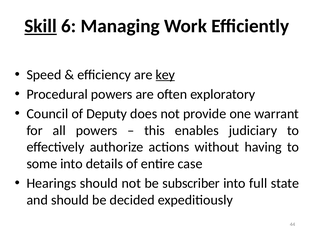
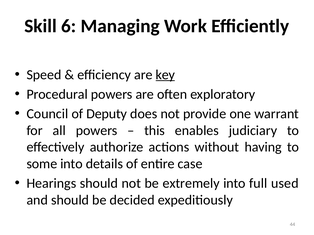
Skill underline: present -> none (41, 26)
subscriber: subscriber -> extremely (191, 184)
state: state -> used (285, 184)
